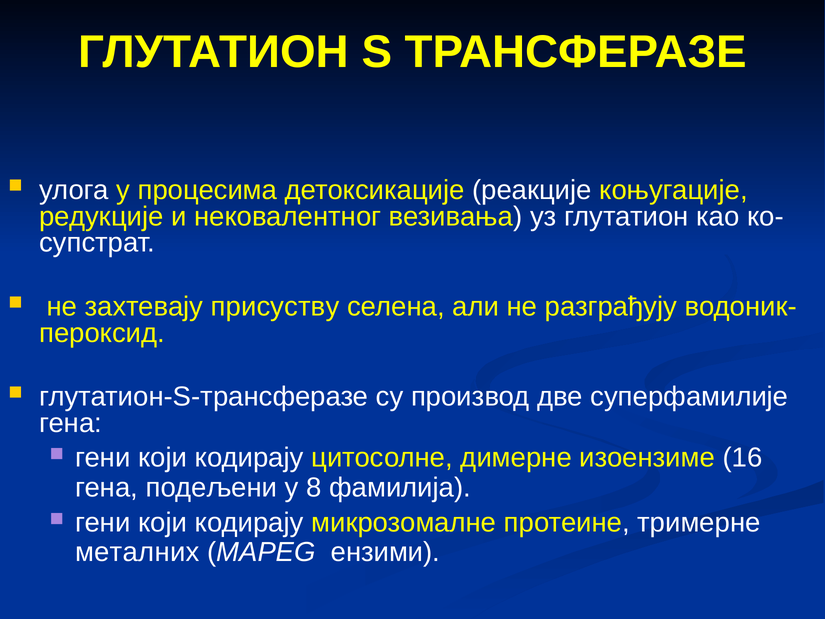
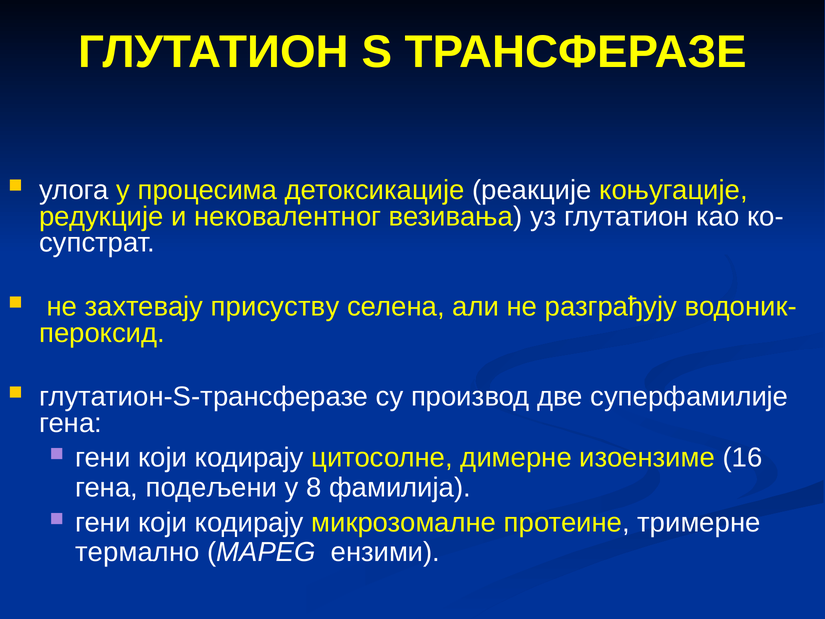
металних: металних -> термално (137, 552)
